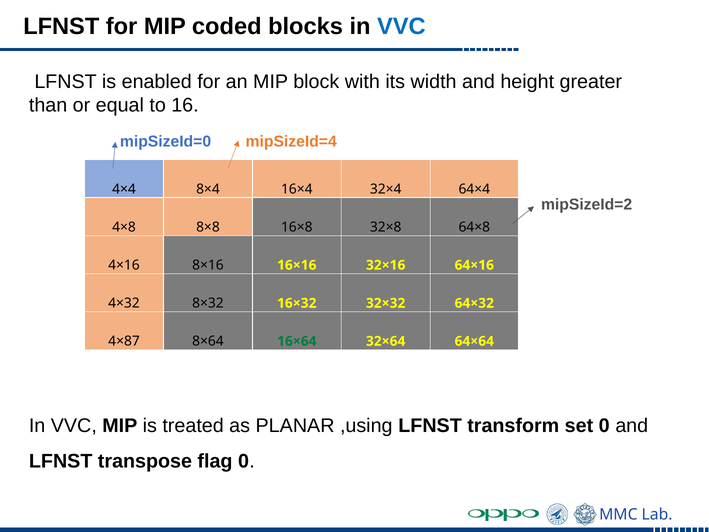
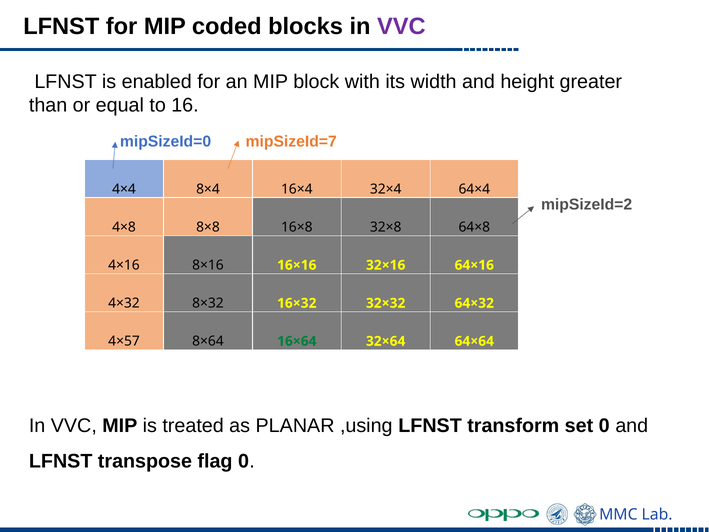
VVC colour: blue -> purple (401, 26)
mipSizeId=4: mipSizeId=4 -> mipSizeId=7 (291, 142)
4×87: 4×87 -> 4×57 (124, 341)
